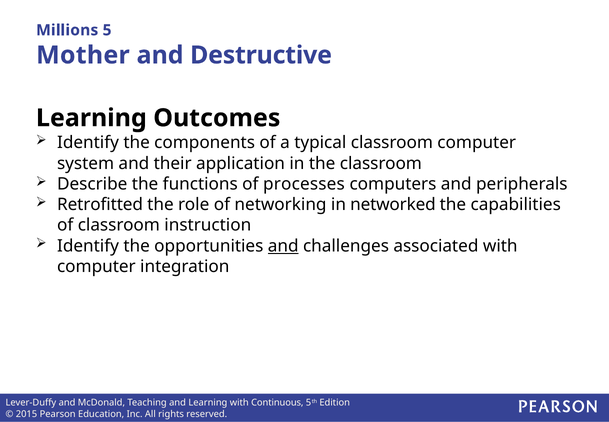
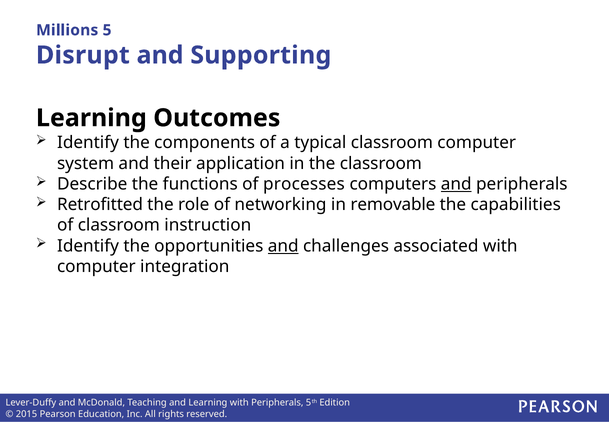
Mother: Mother -> Disrupt (83, 55)
Destructive: Destructive -> Supporting (261, 55)
and underline: none -> present (456, 184)
networked: networked -> removable (393, 204)
with Continuous: Continuous -> Peripherals (277, 403)
